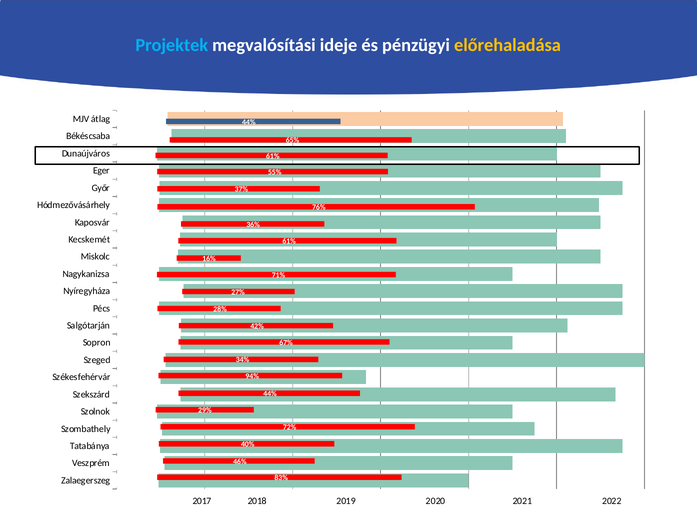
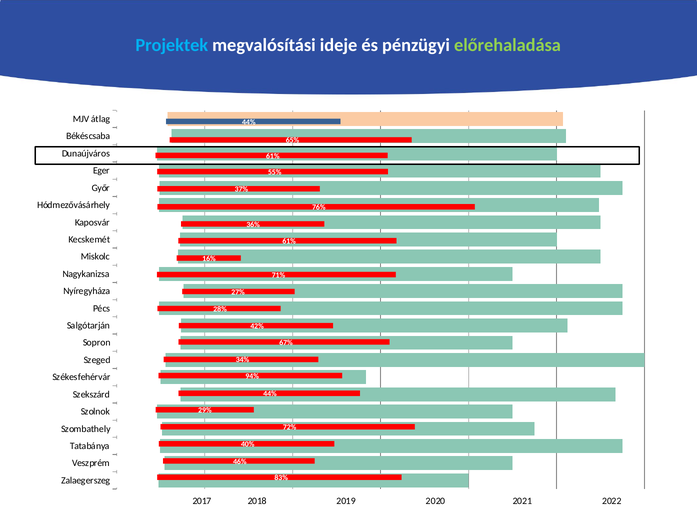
előrehaladása colour: yellow -> light green (507, 45)
